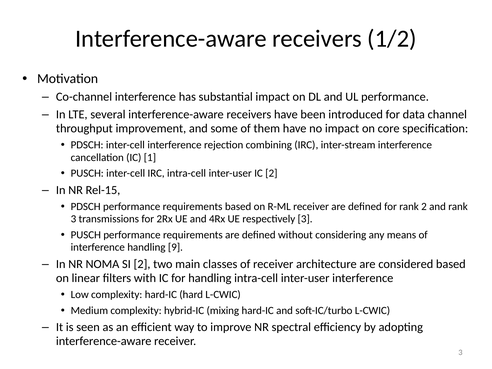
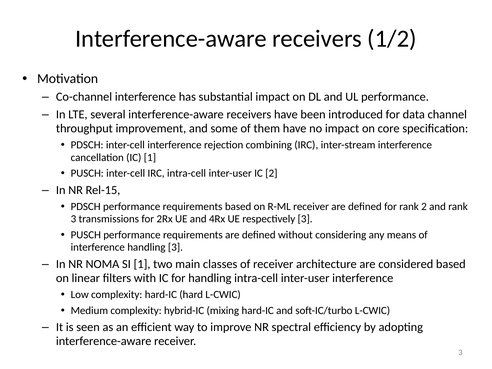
handling 9: 9 -> 3 (175, 247)
SI 2: 2 -> 1 (142, 264)
